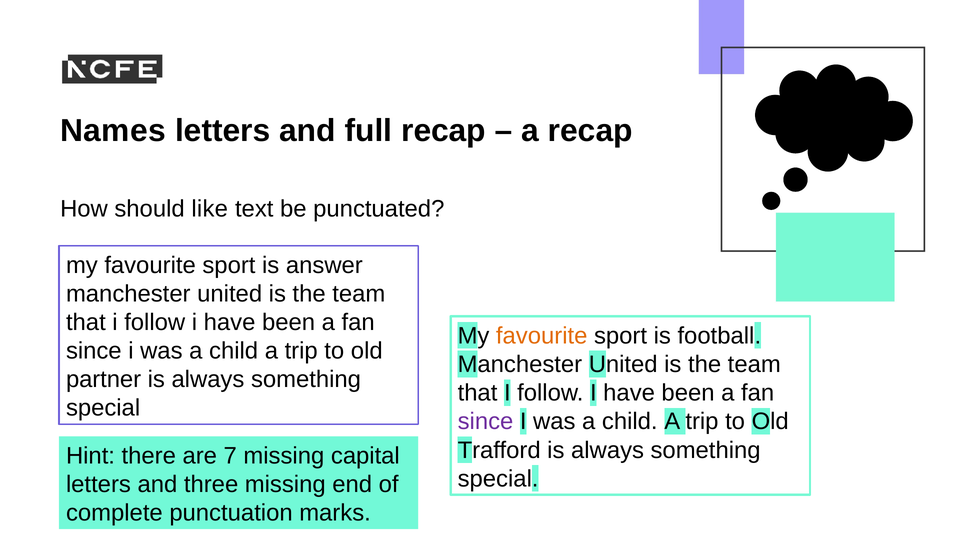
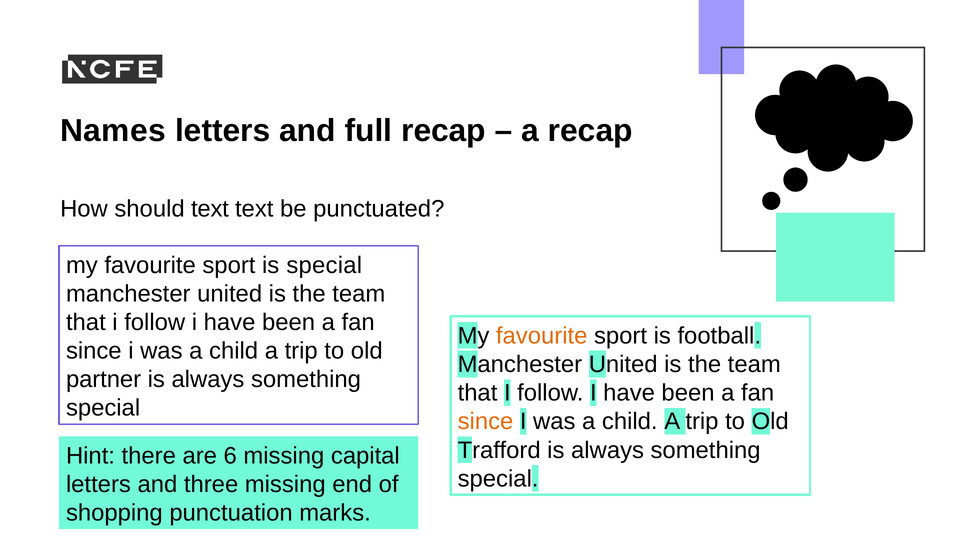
should like: like -> text (210, 209)
is answer: answer -> special (324, 265)
since colour: purple -> orange (486, 422)
7: 7 -> 6 (230, 456)
complete: complete -> shopping (114, 514)
